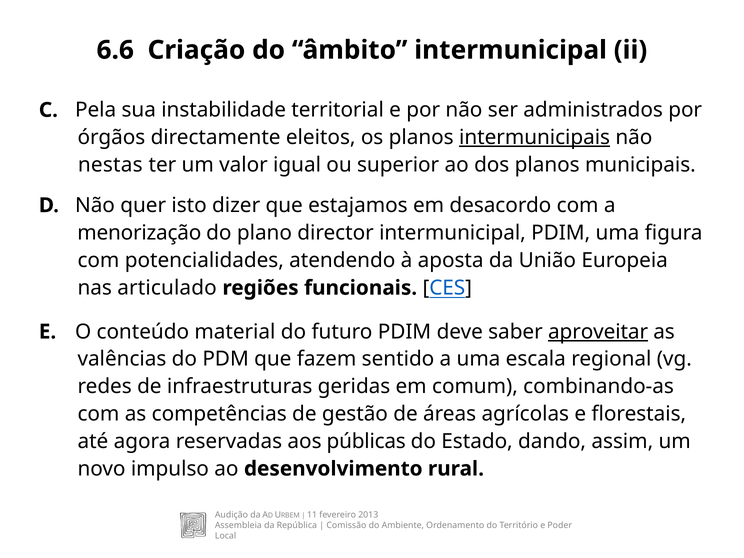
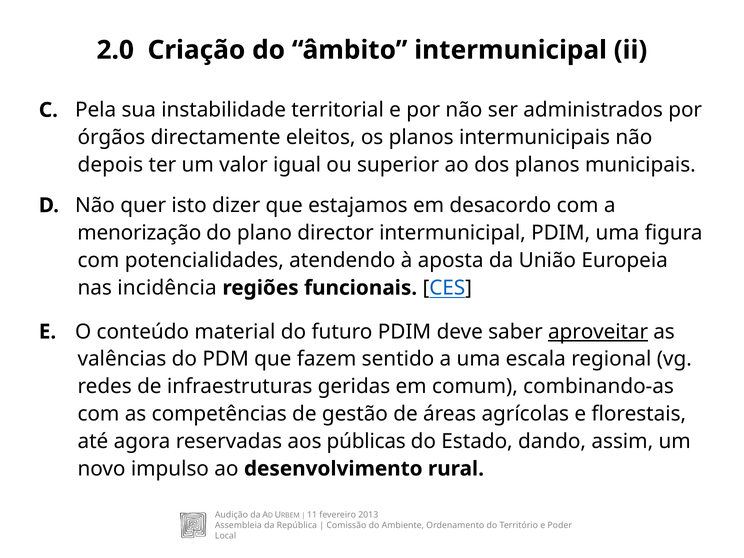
6.6: 6.6 -> 2.0 (115, 50)
intermunicipais underline: present -> none (535, 137)
nestas: nestas -> depois (110, 165)
articulado: articulado -> incidência (167, 288)
